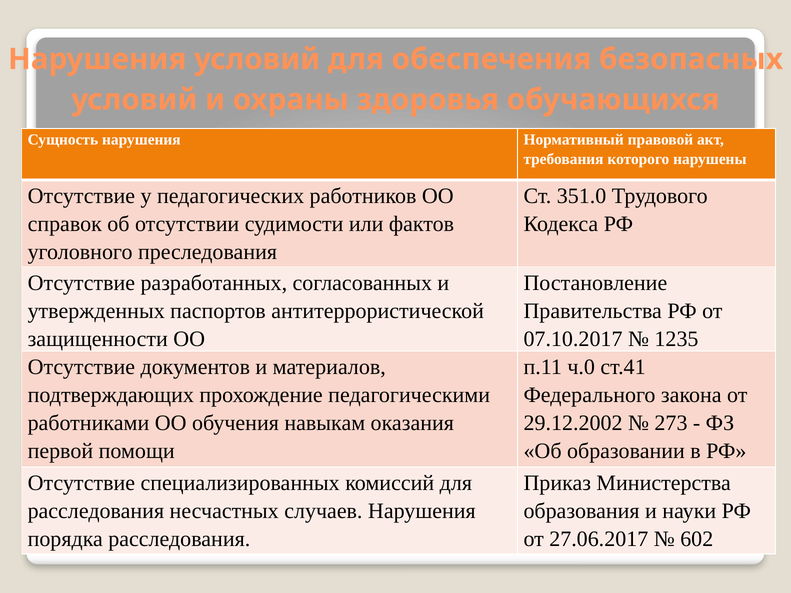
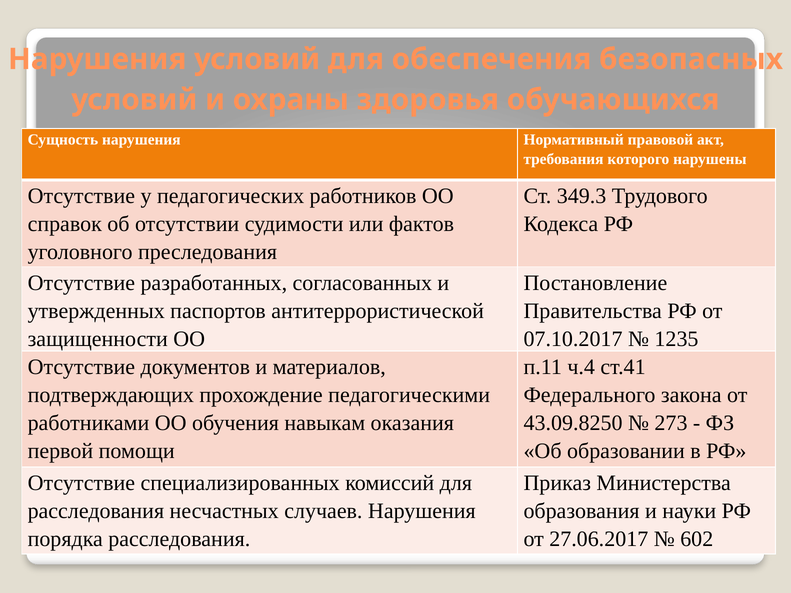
351.0: 351.0 -> 349.3 (582, 196)
ч.0: ч.0 -> ч.4 (581, 367)
29.12.2002: 29.12.2002 -> 43.09.8250 (573, 423)
